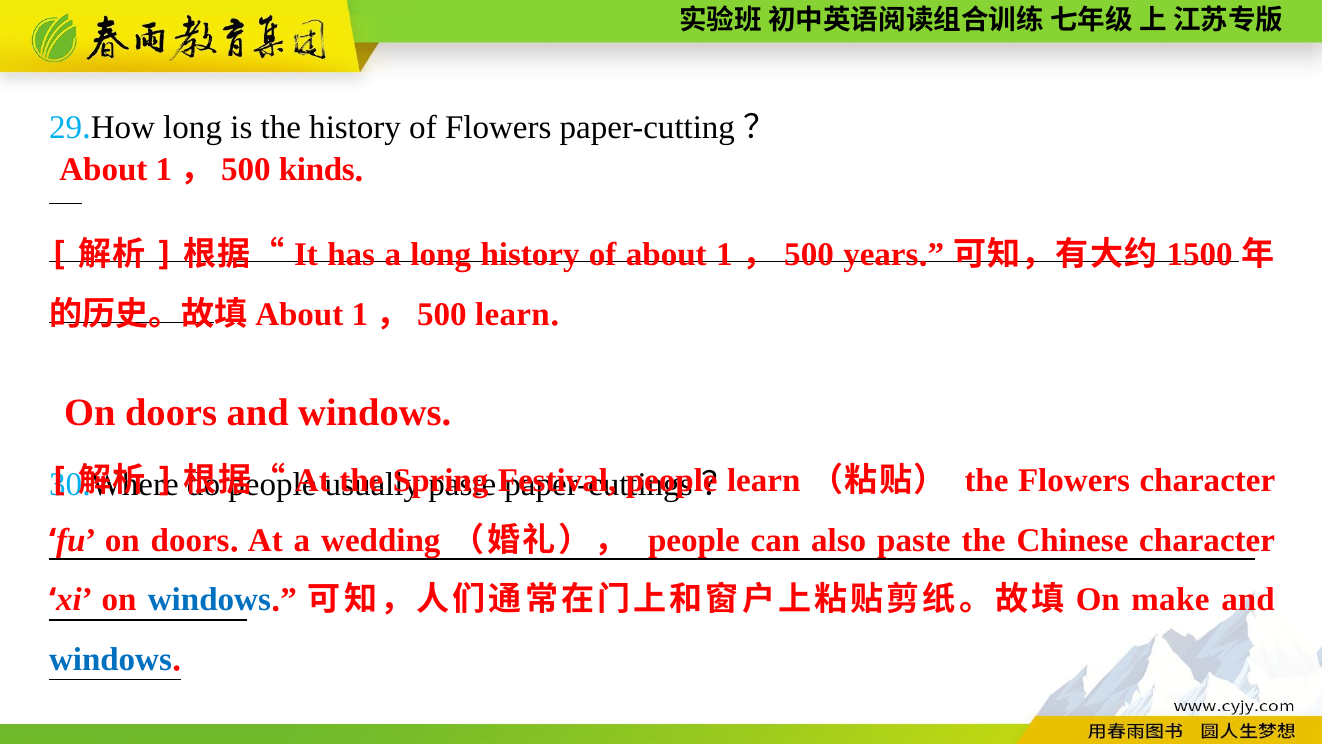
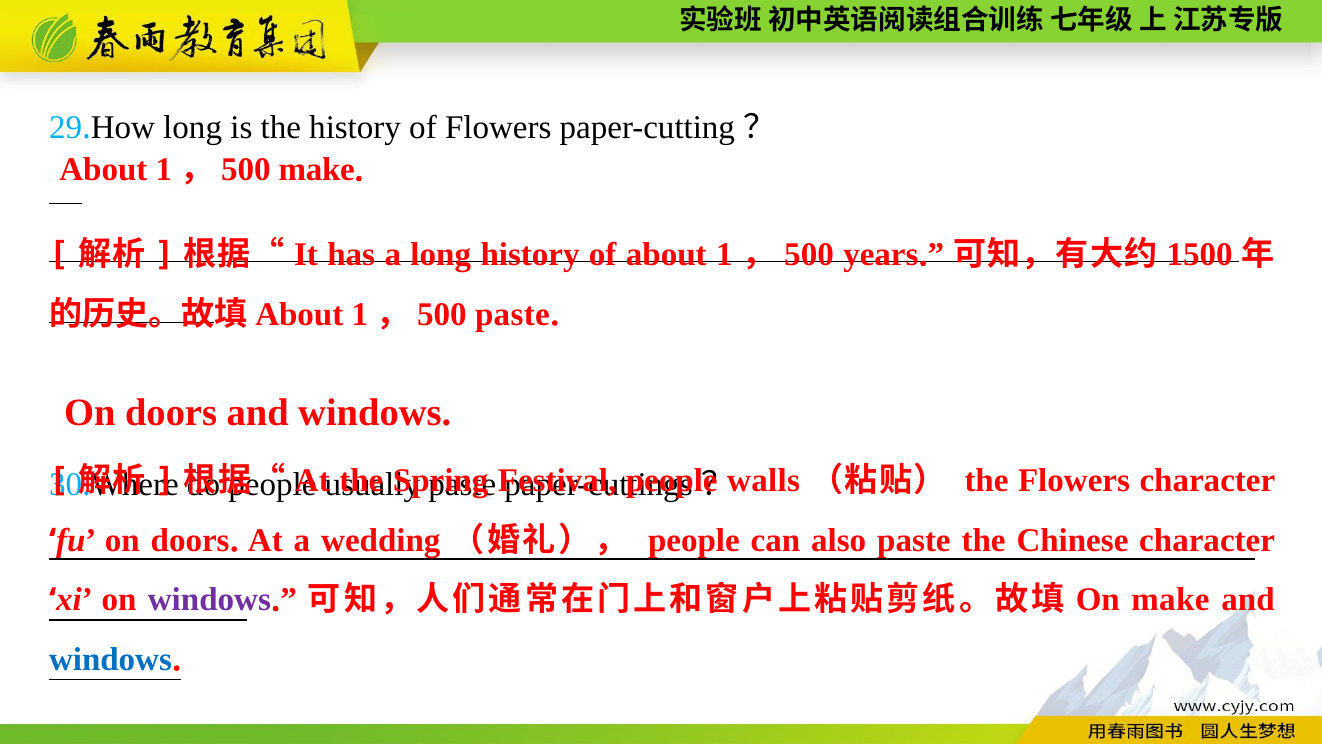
1，500 kinds: kinds -> make (317, 170)
1，500 learn: learn -> paste (512, 314)
learn: learn -> walls (764, 481)
windows colour: blue -> purple (209, 600)
